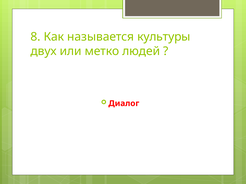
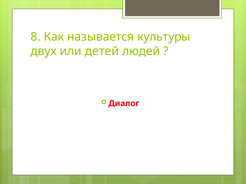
метко: метко -> детей (102, 51)
